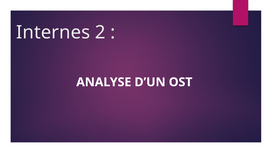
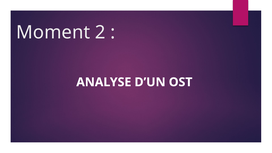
Internes: Internes -> Moment (53, 32)
